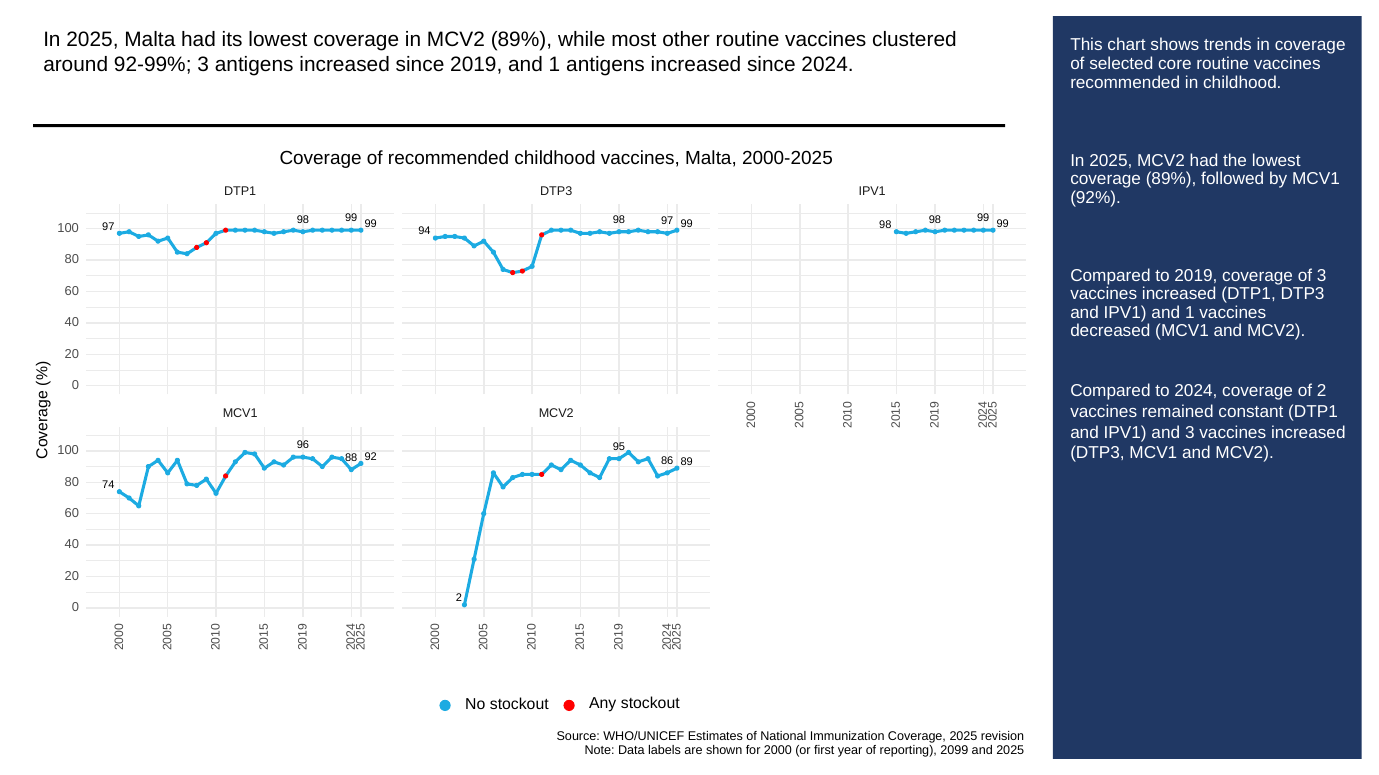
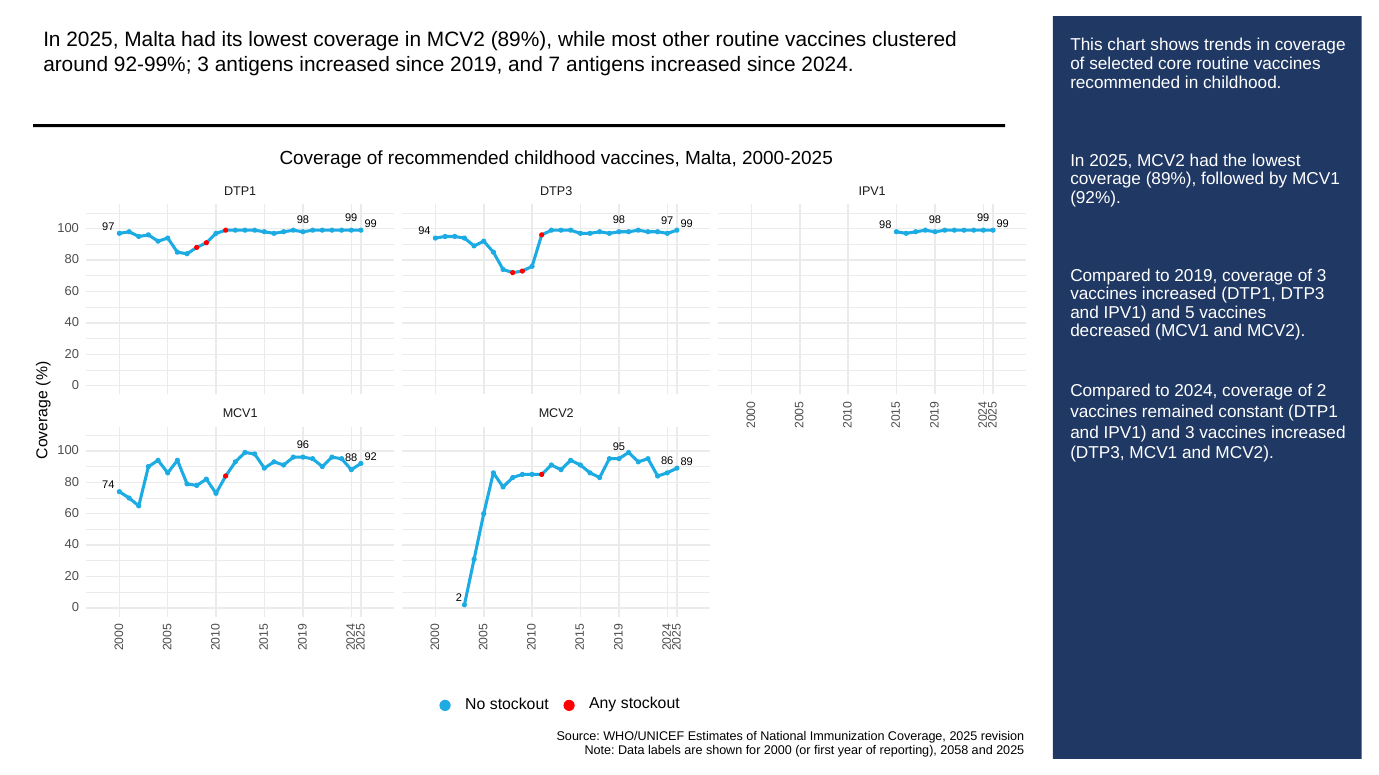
2019 and 1: 1 -> 7 (554, 65)
IPV1 and 1: 1 -> 5 (1190, 313)
2099: 2099 -> 2058 (954, 751)
